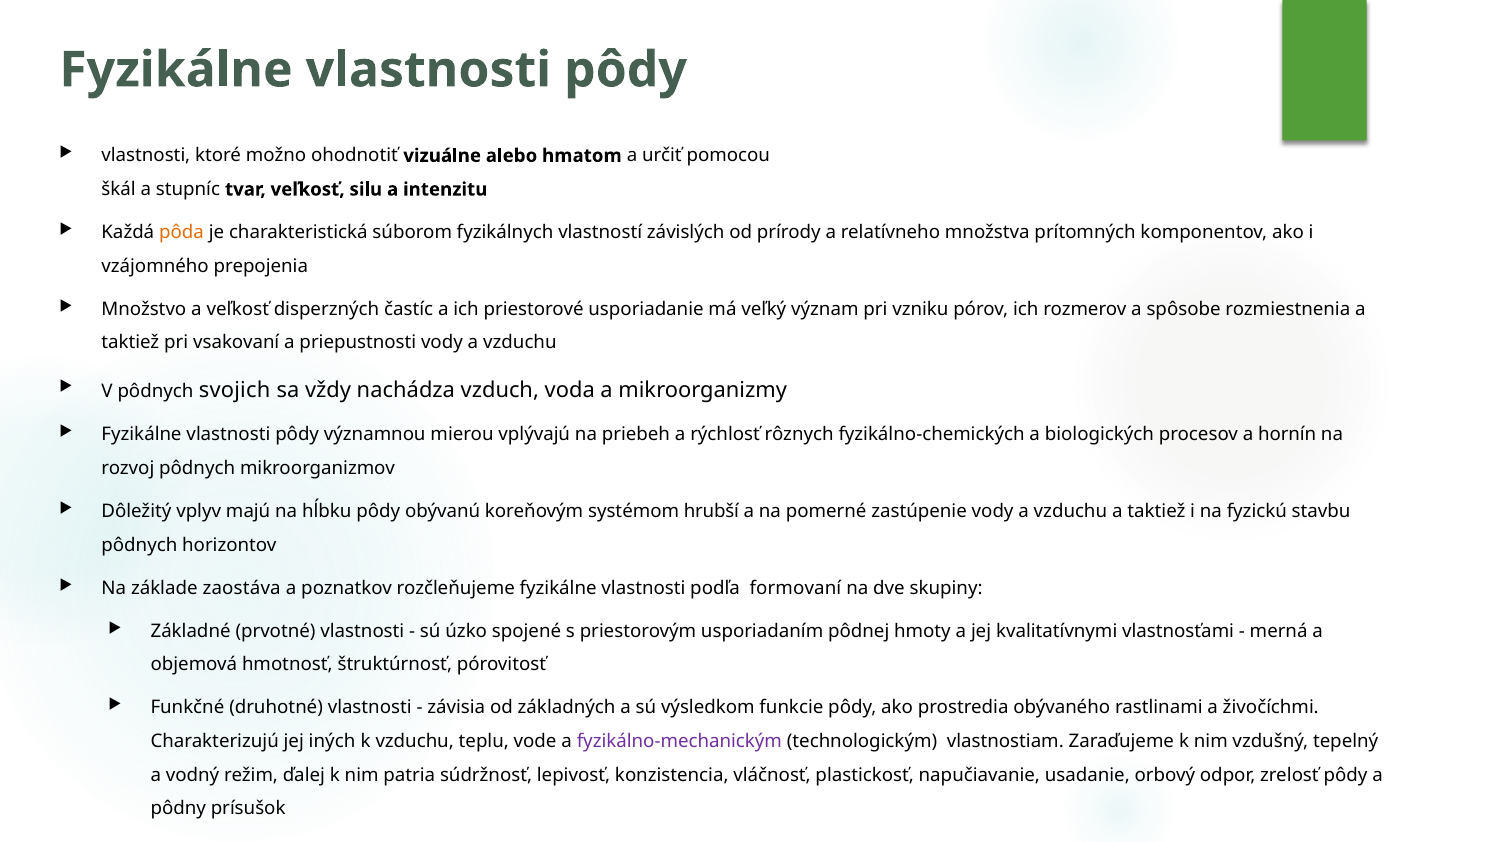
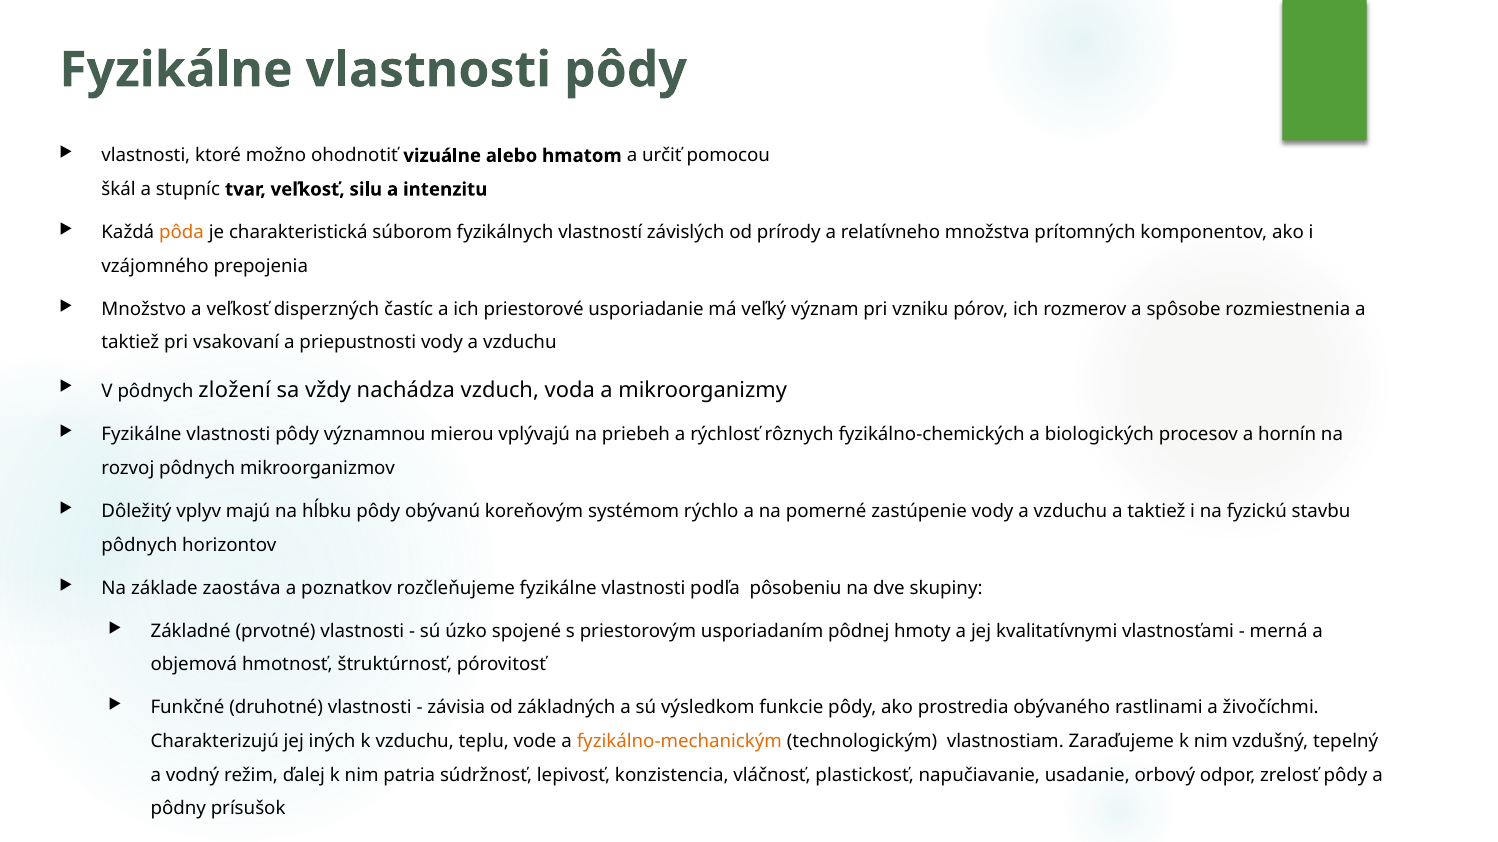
svojich: svojich -> zložení (235, 390)
hrubší: hrubší -> rýchlo (711, 512)
formovaní: formovaní -> pôsobeniu (796, 588)
fyzikálno-mechanickým colour: purple -> orange (679, 742)
